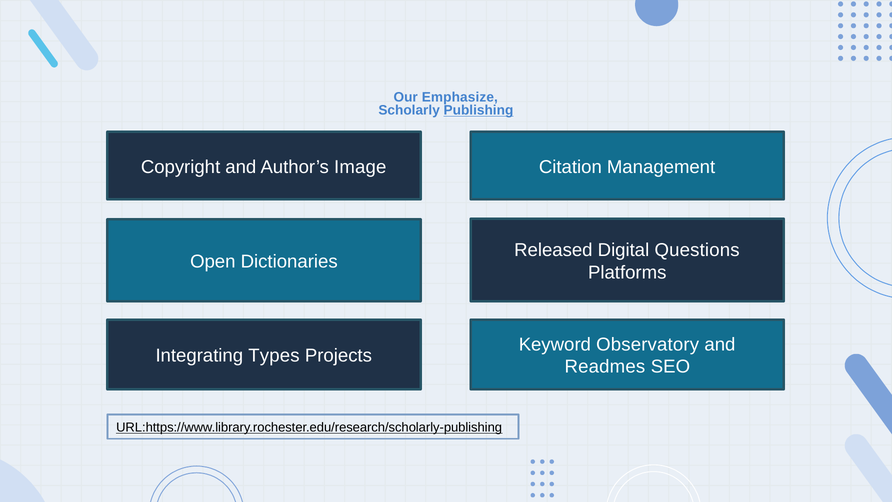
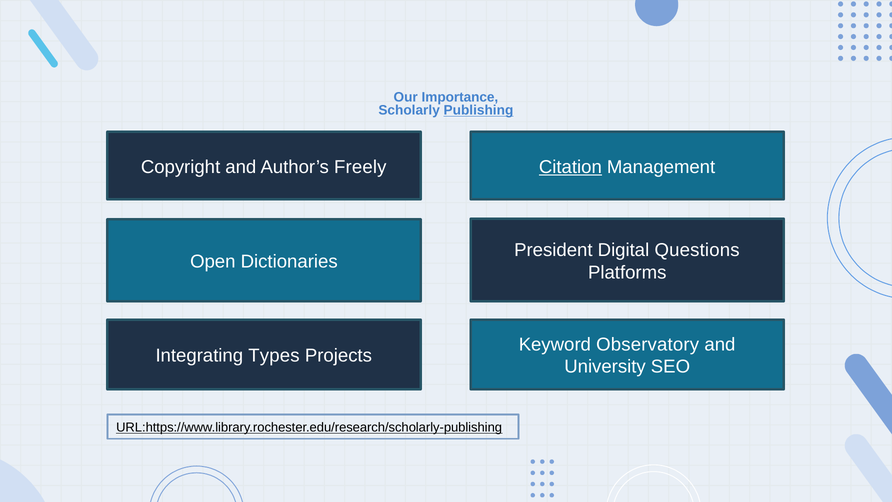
Emphasize: Emphasize -> Importance (460, 97)
Image: Image -> Freely (360, 167)
Citation underline: none -> present (570, 167)
Released: Released -> President (553, 250)
Readmes: Readmes -> University (605, 367)
